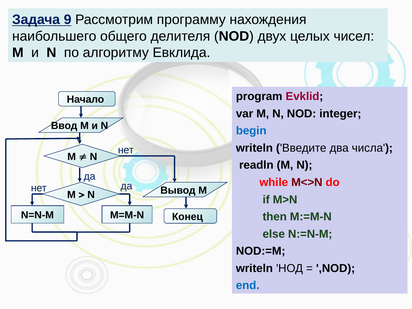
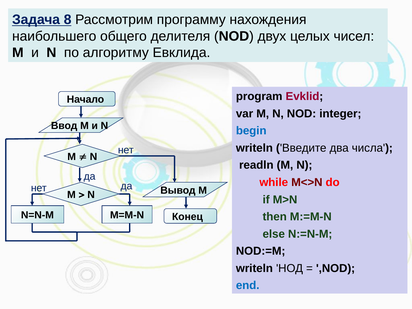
9: 9 -> 8 (68, 20)
